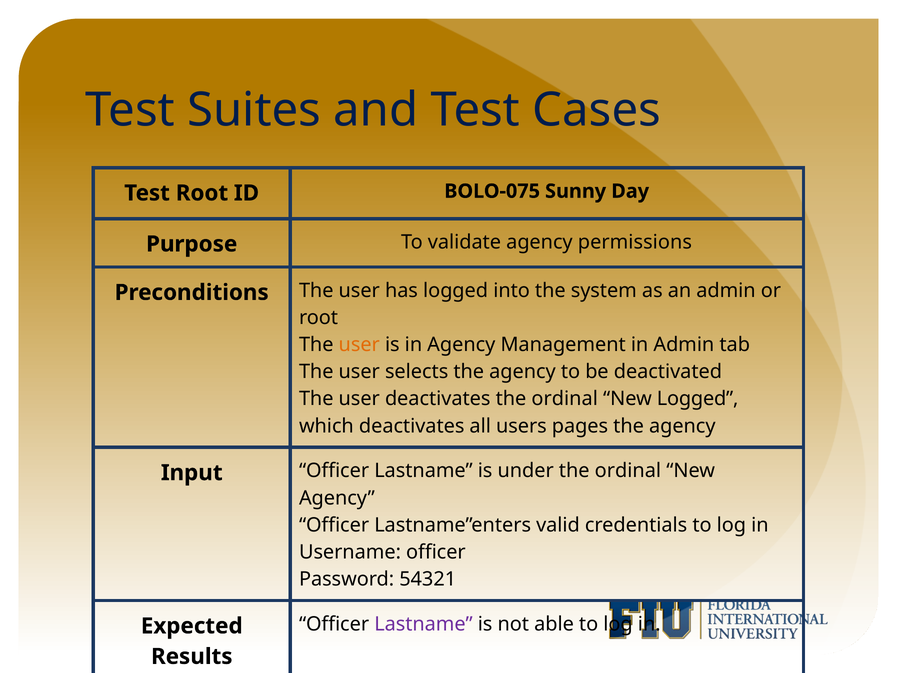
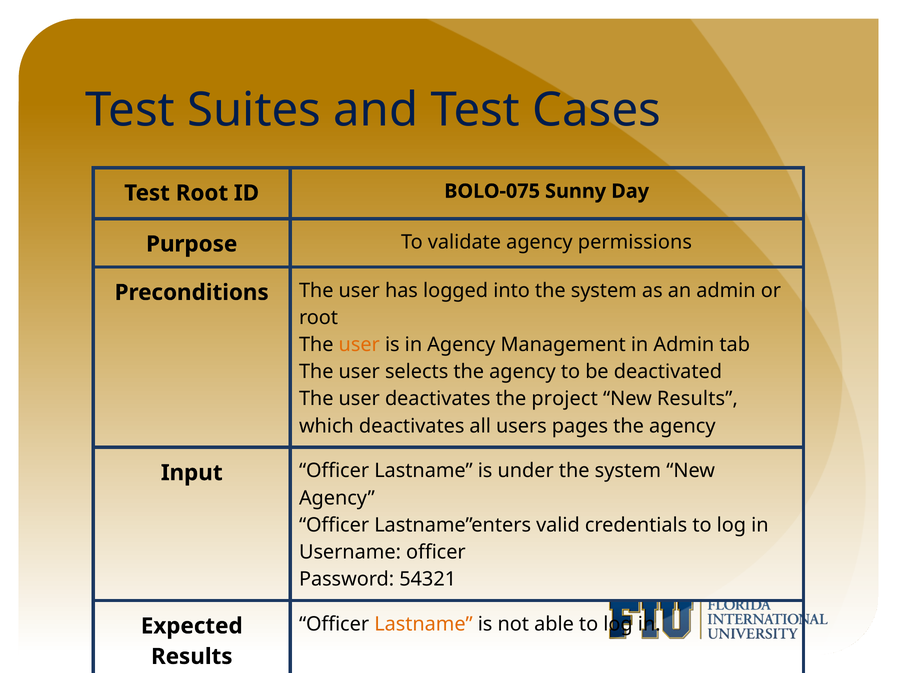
deactivates the ordinal: ordinal -> project (565, 399)
New Logged: Logged -> Results (697, 399)
under the ordinal: ordinal -> system (628, 471)
Lastname colour: purple -> orange (424, 624)
